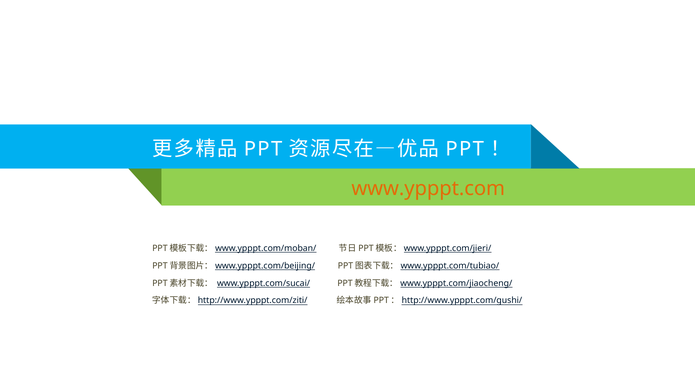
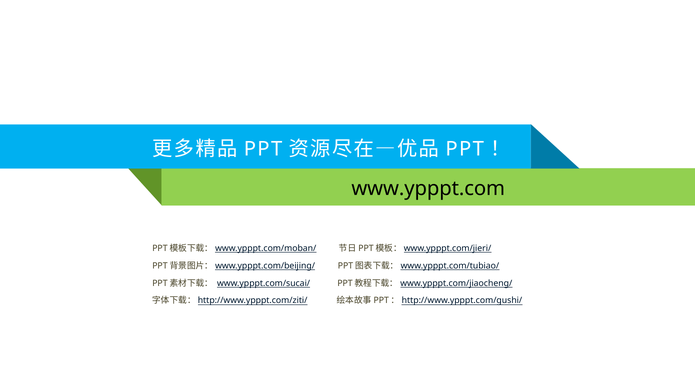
www.ypppt.com colour: orange -> black (428, 188)
